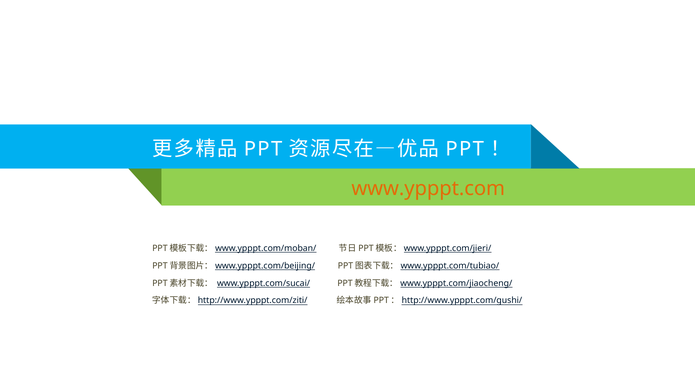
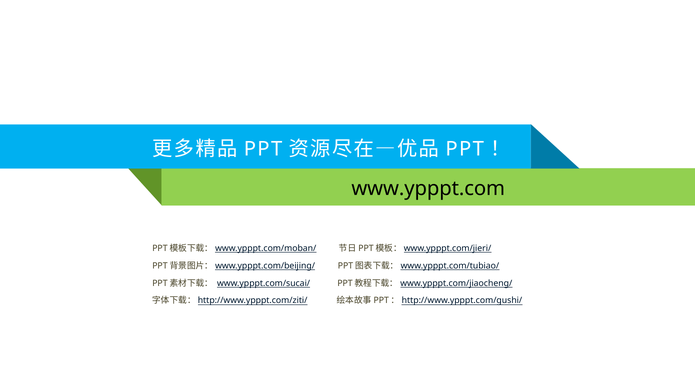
www.ypppt.com colour: orange -> black (428, 188)
